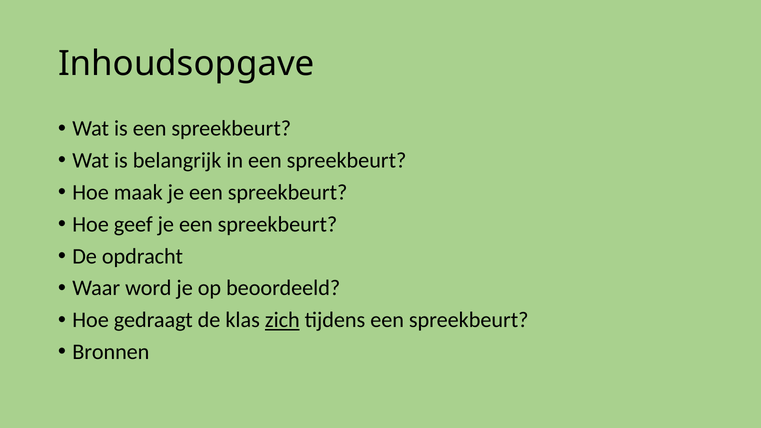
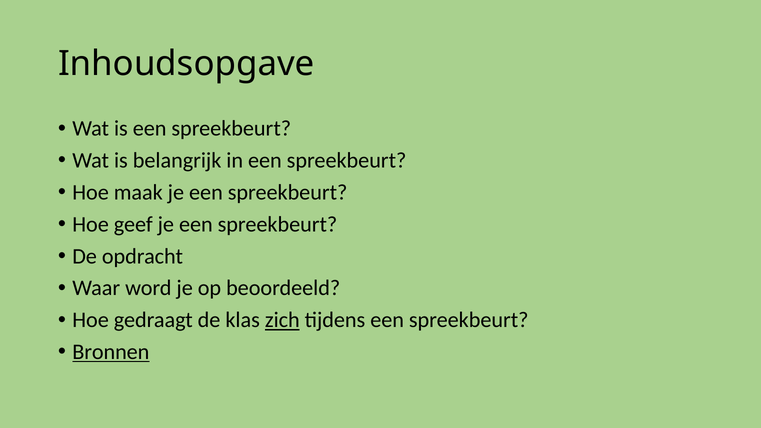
Bronnen underline: none -> present (111, 352)
